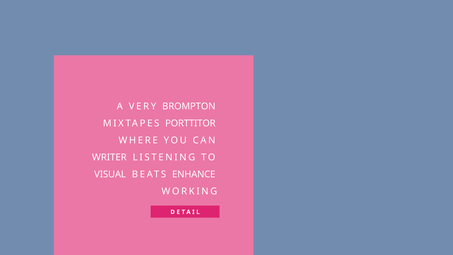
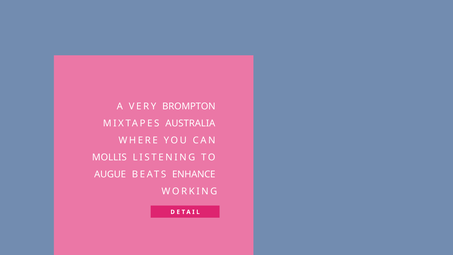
PORTTITOR: PORTTITOR -> AUSTRALIA (190, 123)
WRITER: WRITER -> MOLLIS (109, 157)
VISUAL: VISUAL -> AUGUE (110, 174)
